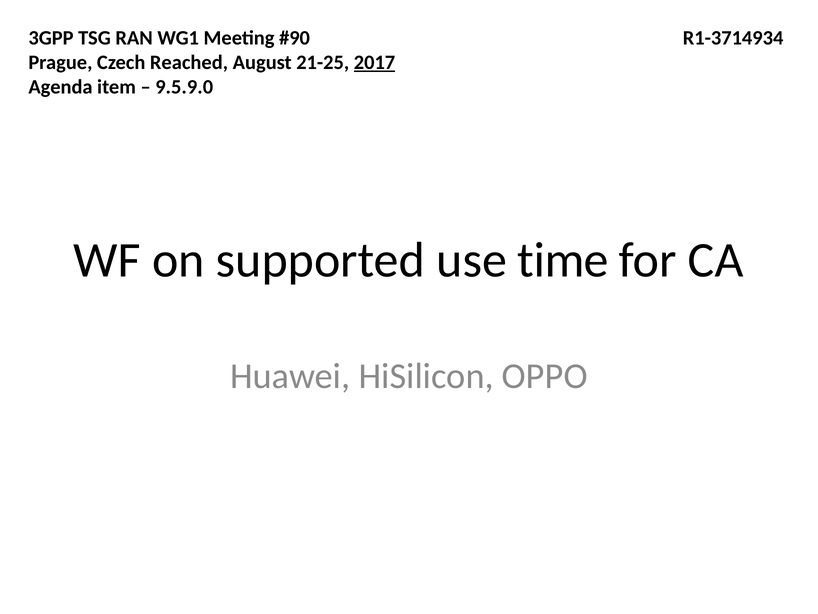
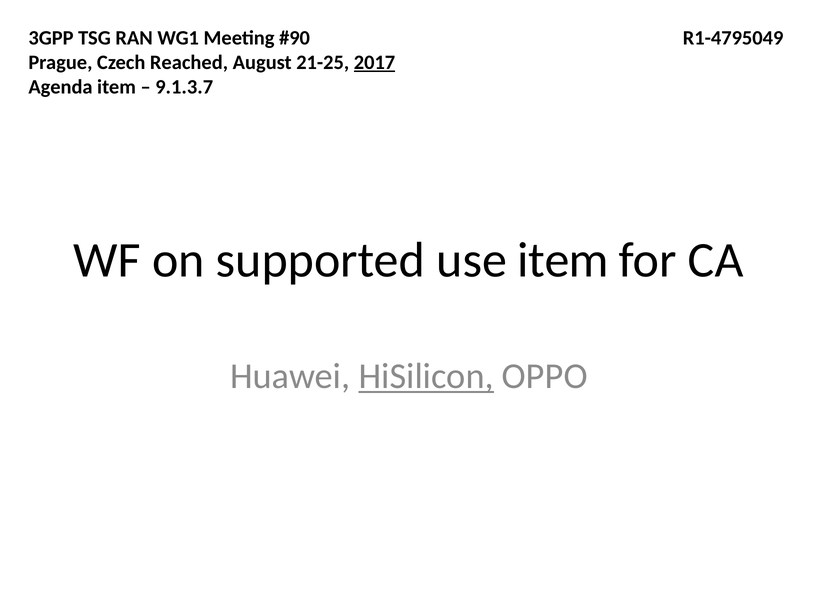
R1-3714934: R1-3714934 -> R1-4795049 (733, 38)
9.5.9.0: 9.5.9.0 -> 9.1.3.7 (184, 87)
use time: time -> item (563, 260)
HiSilicon underline: none -> present (426, 376)
